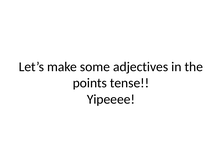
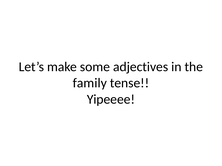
points: points -> family (90, 83)
